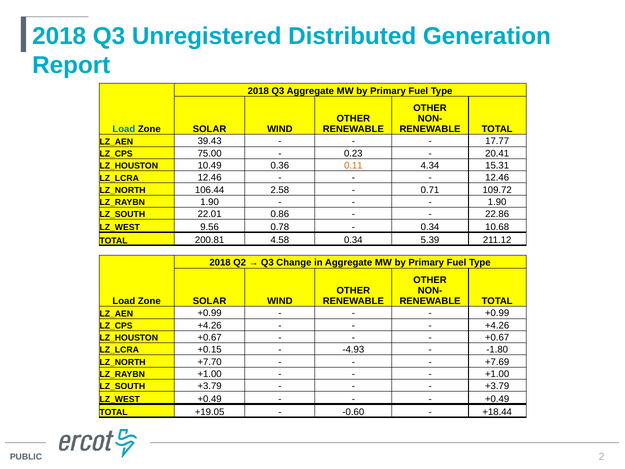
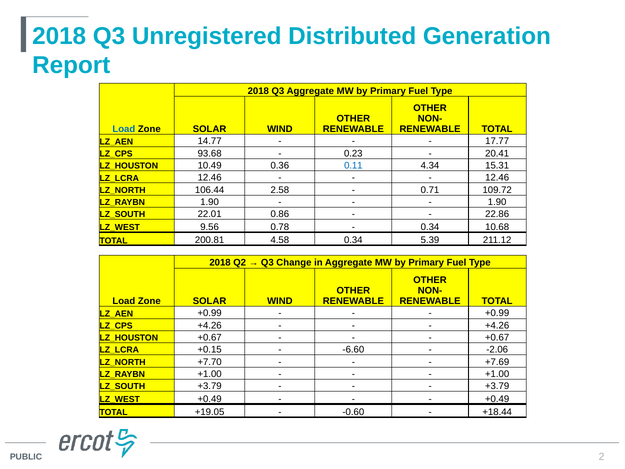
39.43: 39.43 -> 14.77 (210, 141)
75.00: 75.00 -> 93.68 (210, 153)
0.11 colour: orange -> blue (353, 166)
-4.93: -4.93 -> -6.60 (353, 350)
-1.80: -1.80 -> -2.06 (497, 350)
